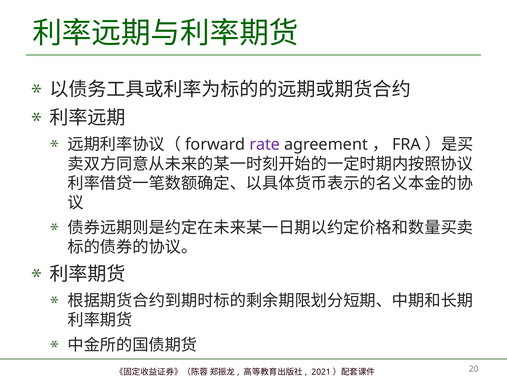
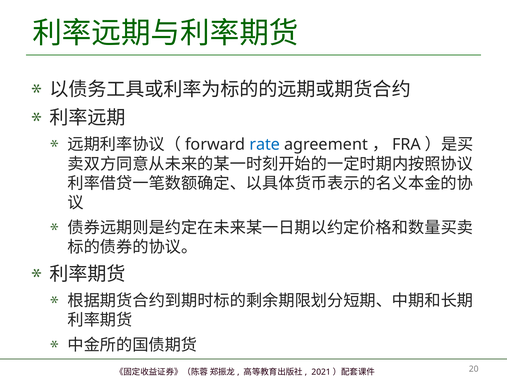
rate colour: purple -> blue (265, 145)
